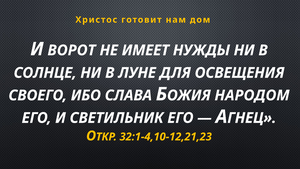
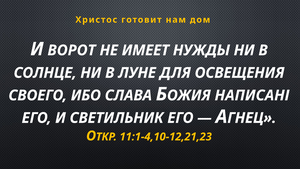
НАРОДОМ: НАРОДОМ -> НАПИСАНІ (252, 95)
32:1-4,10-12,21,23: 32:1-4,10-12,21,23 -> 11:1-4,10-12,21,23 (166, 137)
